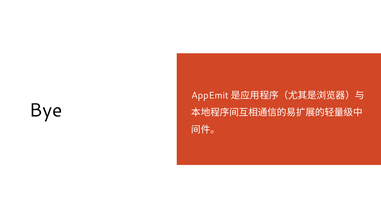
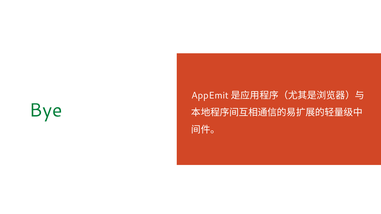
Bye colour: black -> green (46, 111)
